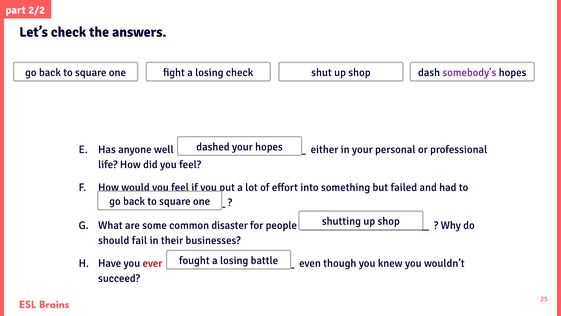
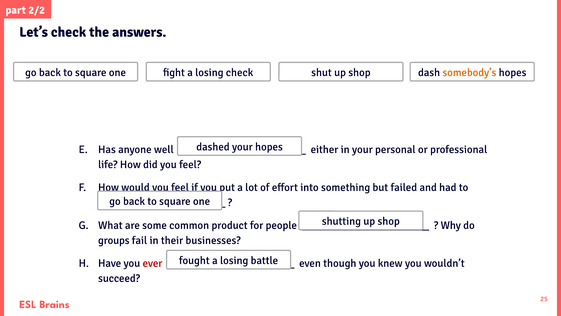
somebody’s colour: purple -> orange (469, 72)
disaster: disaster -> product (230, 225)
should: should -> groups (114, 240)
